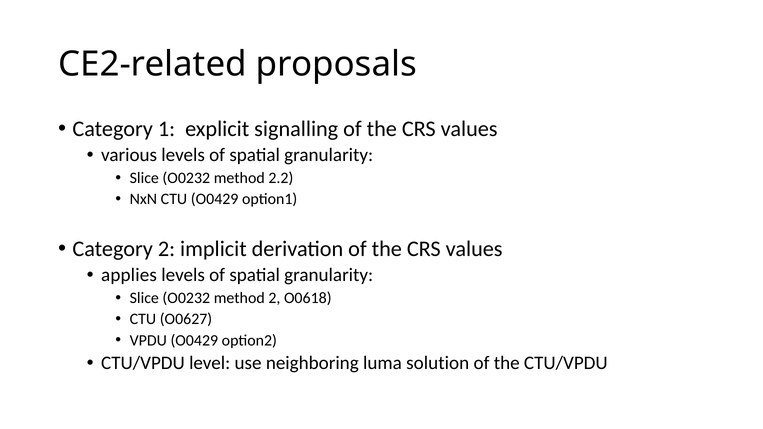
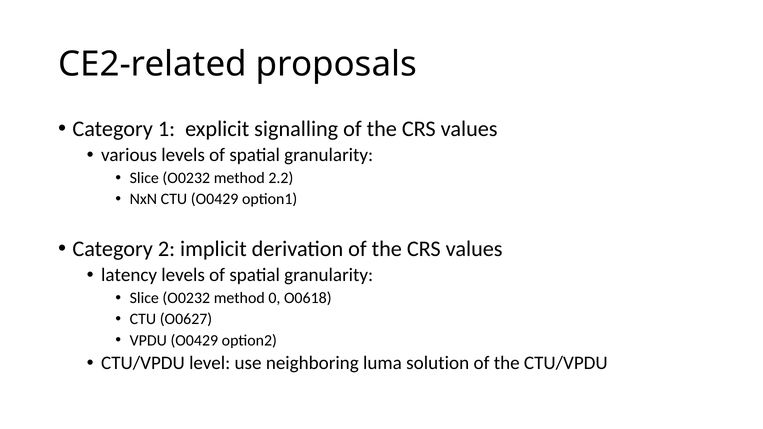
applies: applies -> latency (129, 275)
method 2: 2 -> 0 (274, 298)
